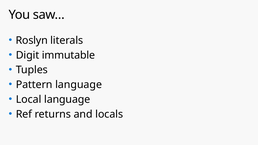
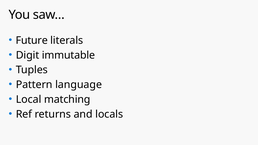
Roslyn: Roslyn -> Future (32, 40)
Local language: language -> matching (67, 99)
